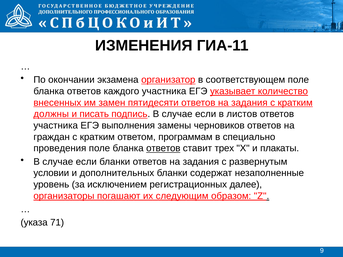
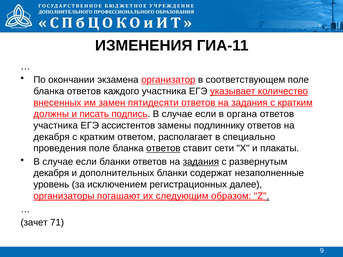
листов: листов -> органа (242, 114)
выполнения: выполнения -> ассистентов (128, 126)
черновиков: черновиков -> подлиннику (219, 126)
граждан: граждан -> декабря (52, 137)
программам: программам -> располагает (185, 137)
трех: трех -> сети (224, 148)
задания underline: none -> present (201, 162)
условии: условии -> декабря (51, 173)
указа: указа -> зачет (34, 223)
